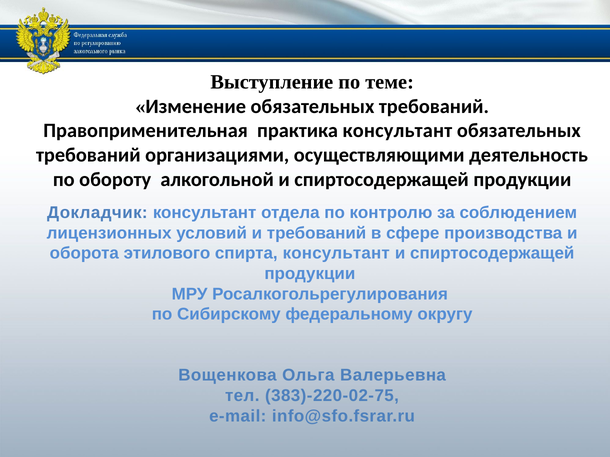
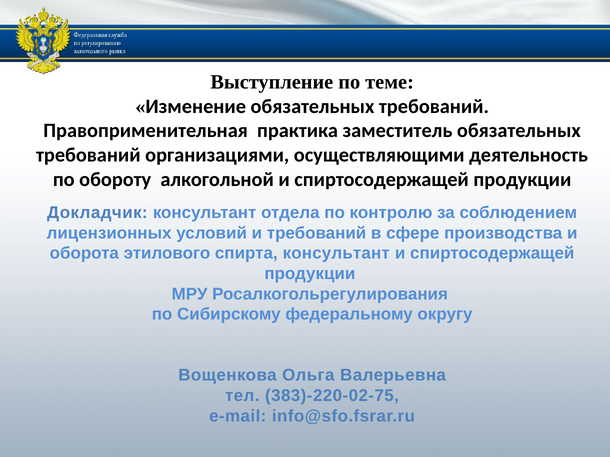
практика консультант: консультант -> заместитель (397, 131)
